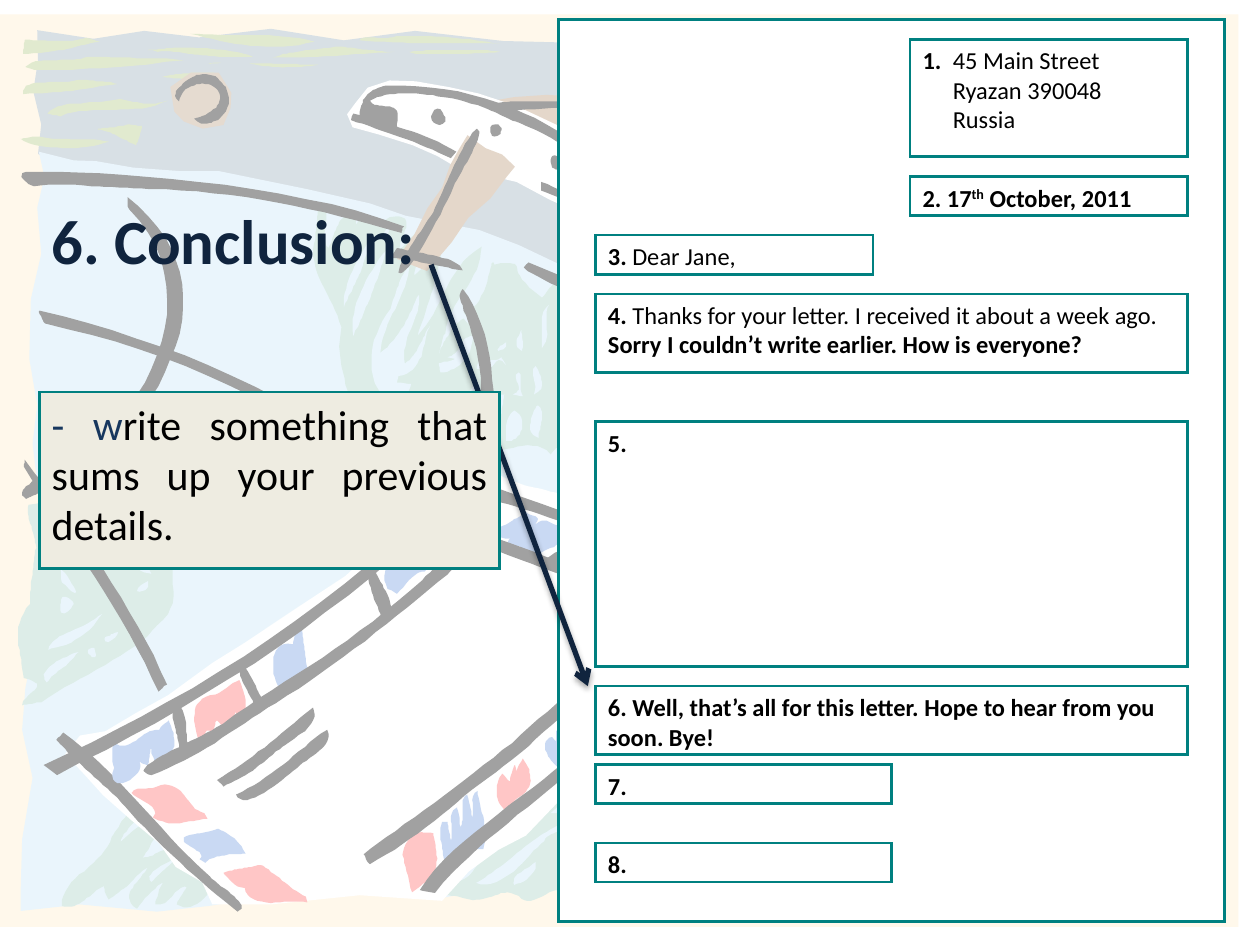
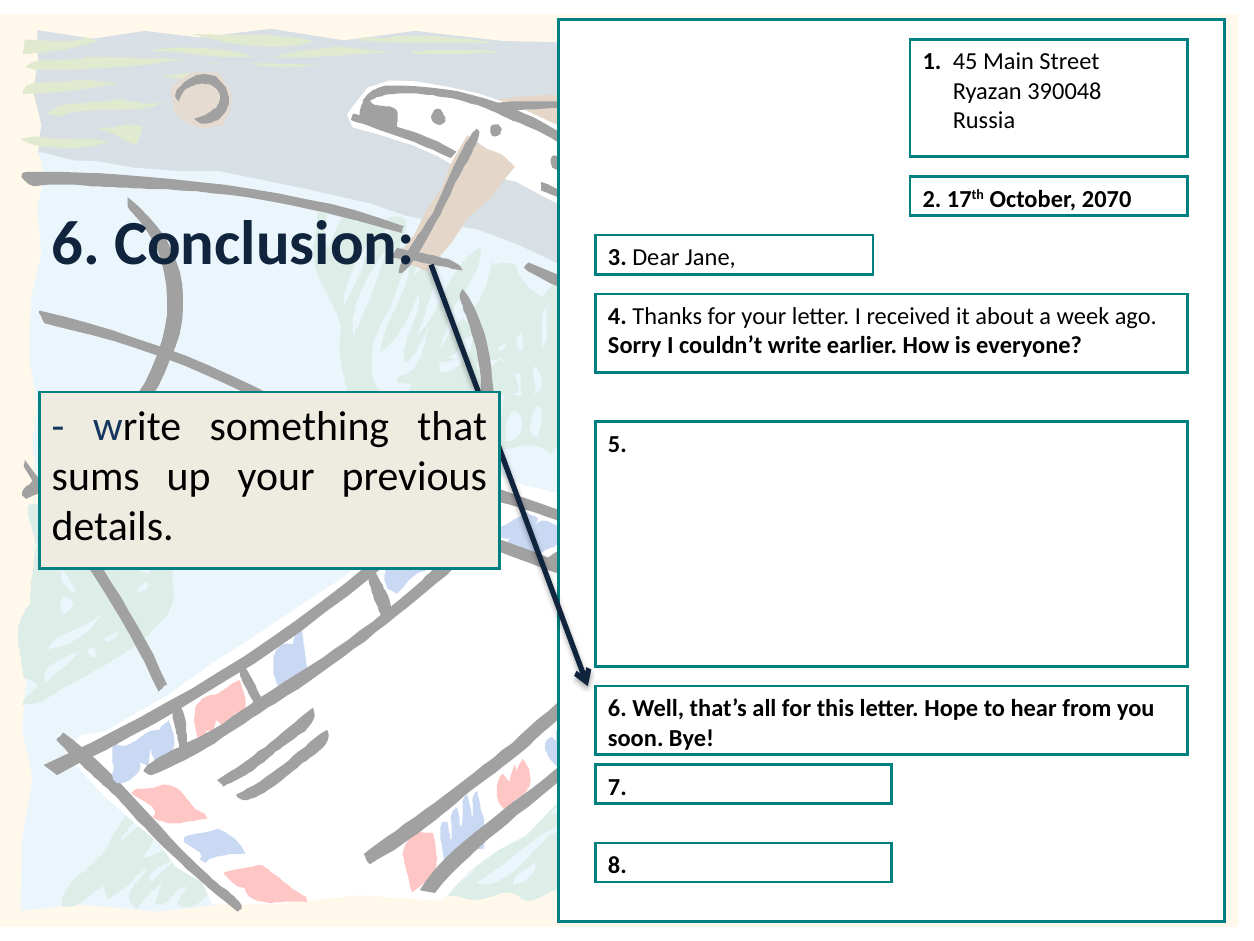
2011: 2011 -> 2070 (1107, 199)
